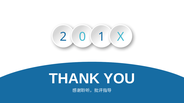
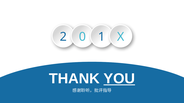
YOU underline: none -> present (119, 79)
